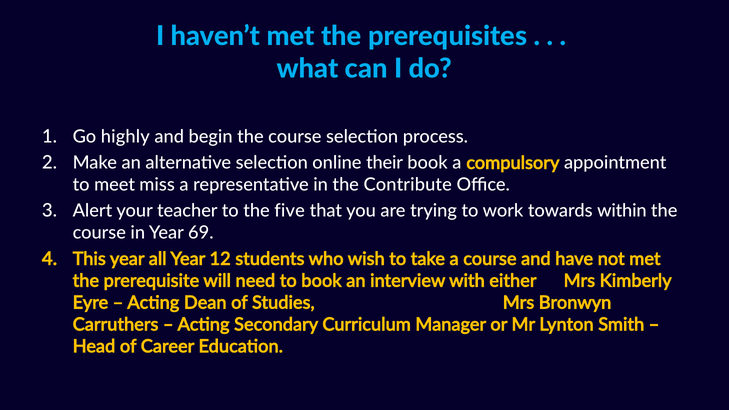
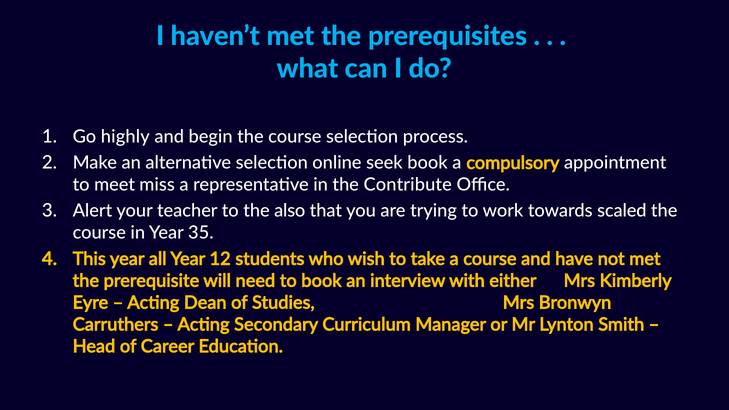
their: their -> seek (384, 163)
five: five -> also (290, 211)
within: within -> scaled (622, 211)
69: 69 -> 35 (201, 233)
